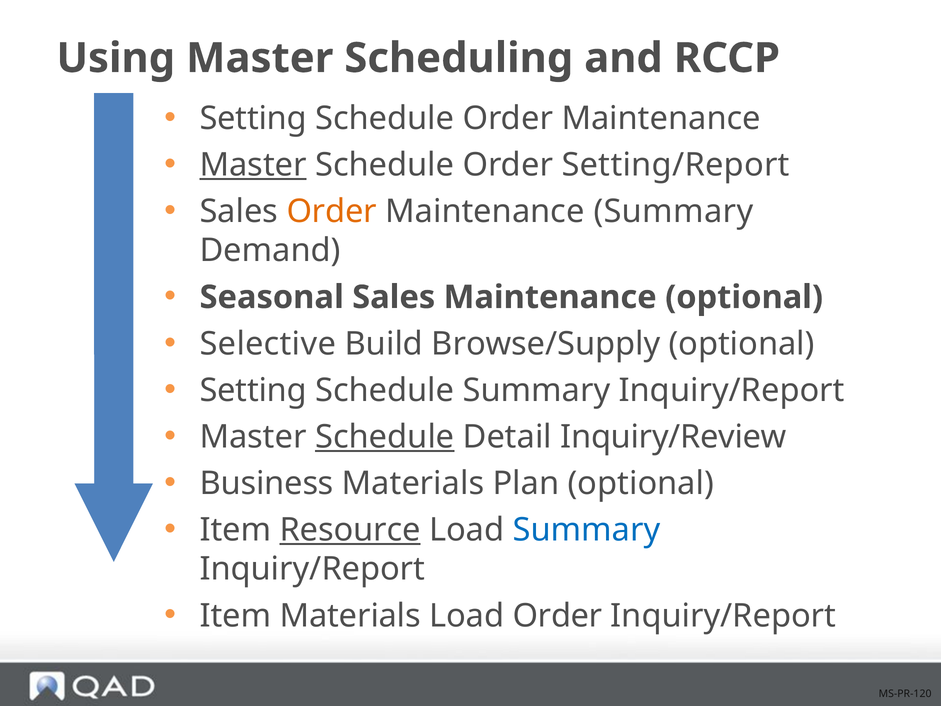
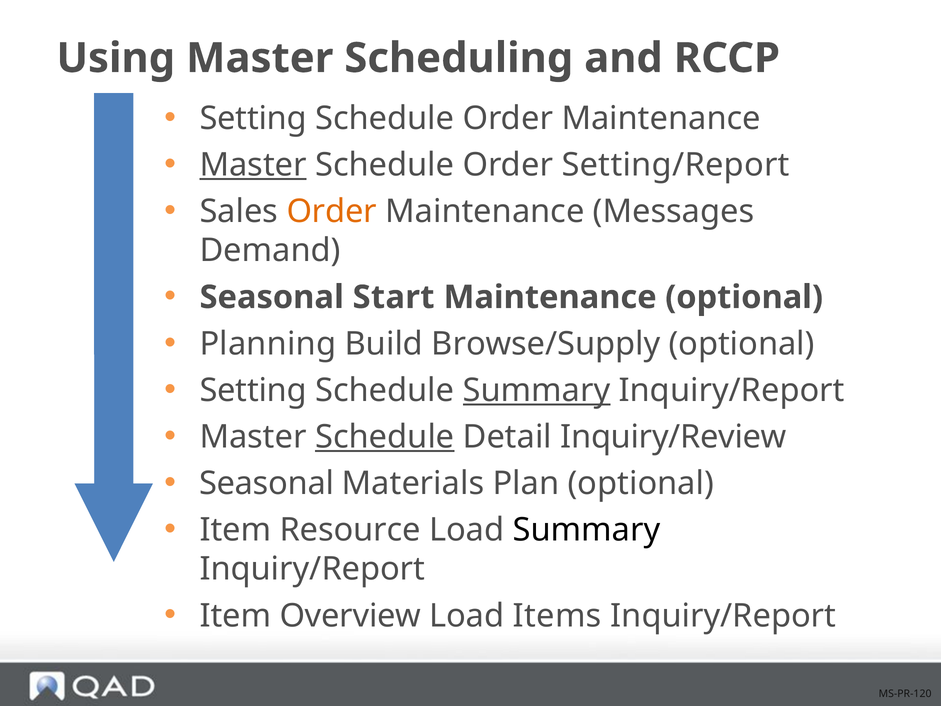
Maintenance Summary: Summary -> Messages (674, 211)
Seasonal Sales: Sales -> Start (394, 297)
Selective: Selective -> Planning (268, 344)
Summary underline: none -> present (537, 390)
Business: Business -> Seasonal (267, 483)
Resource underline: present -> none (350, 530)
Summary colour: blue -> black (587, 530)
Item Materials: Materials -> Overview (350, 616)
Load Order: Order -> Items (557, 616)
